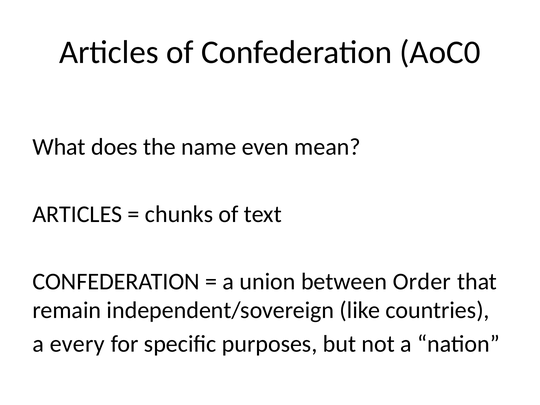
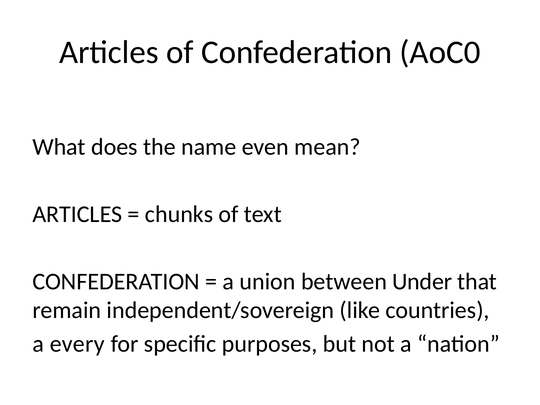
Order: Order -> Under (422, 281)
